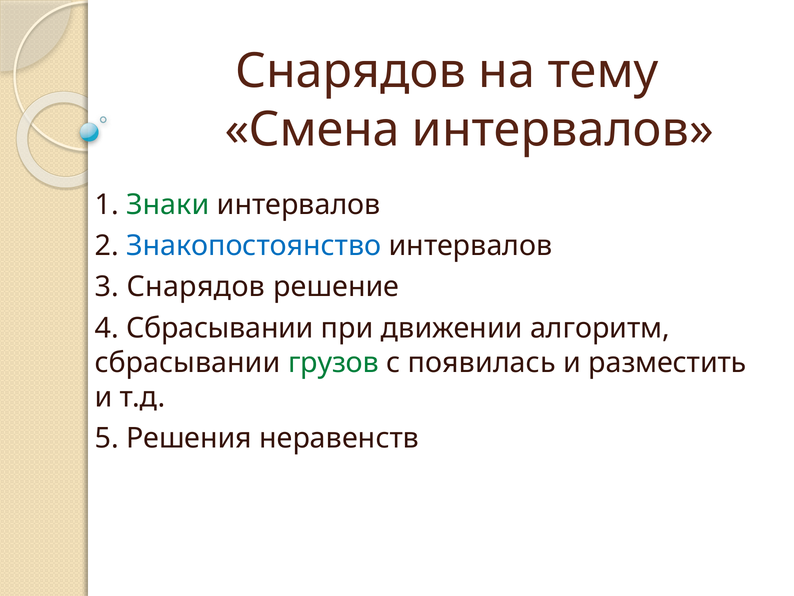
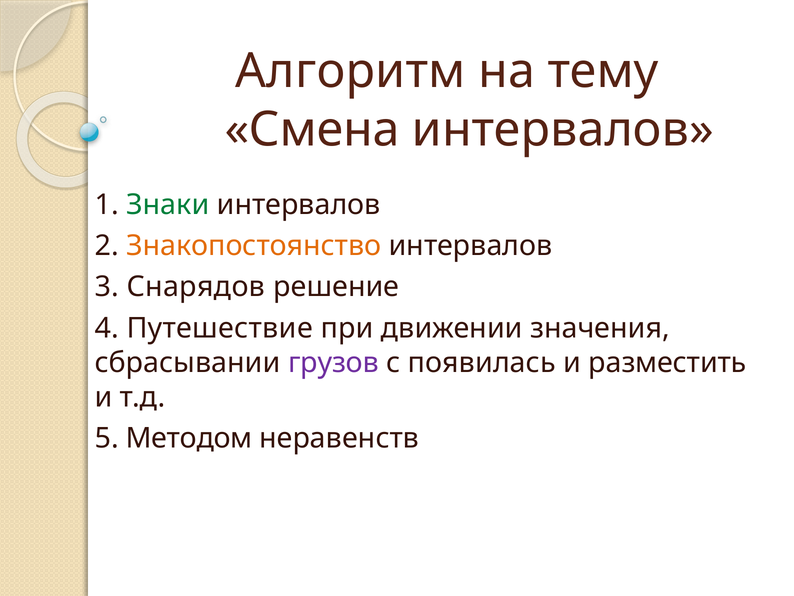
Снарядов: Снарядов -> Алгоритм (350, 71)
Знакопостоянство colour: blue -> orange (254, 246)
4 Сбрасывании: Сбрасывании -> Путешествие (220, 328)
алгоритм: алгоритм -> значения (600, 328)
грузов colour: green -> purple (334, 362)
Решения: Решения -> Методом (189, 438)
